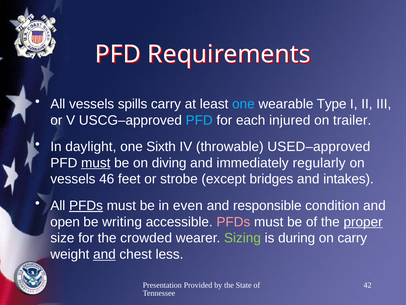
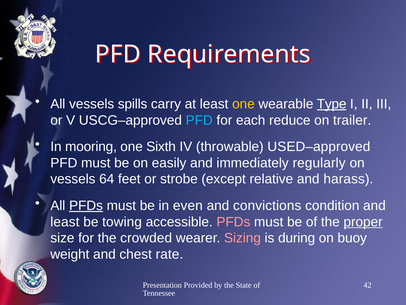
one colour: light blue -> yellow (243, 104)
Type underline: none -> present (332, 104)
injured: injured -> reduce (290, 120)
daylight: daylight -> mooring (91, 146)
must underline: present -> none (96, 163)
diving: diving -> easily (169, 163)
46: 46 -> 64 (107, 179)
bridges: bridges -> relative (271, 179)
intakes: intakes -> harass (348, 179)
responsible: responsible -> convictions (267, 205)
open: open -> least (65, 222)
writing: writing -> towing (122, 222)
Sizing colour: light green -> pink (242, 238)
on carry: carry -> buoy (352, 238)
and underline: present -> none (104, 254)
less: less -> rate (169, 254)
